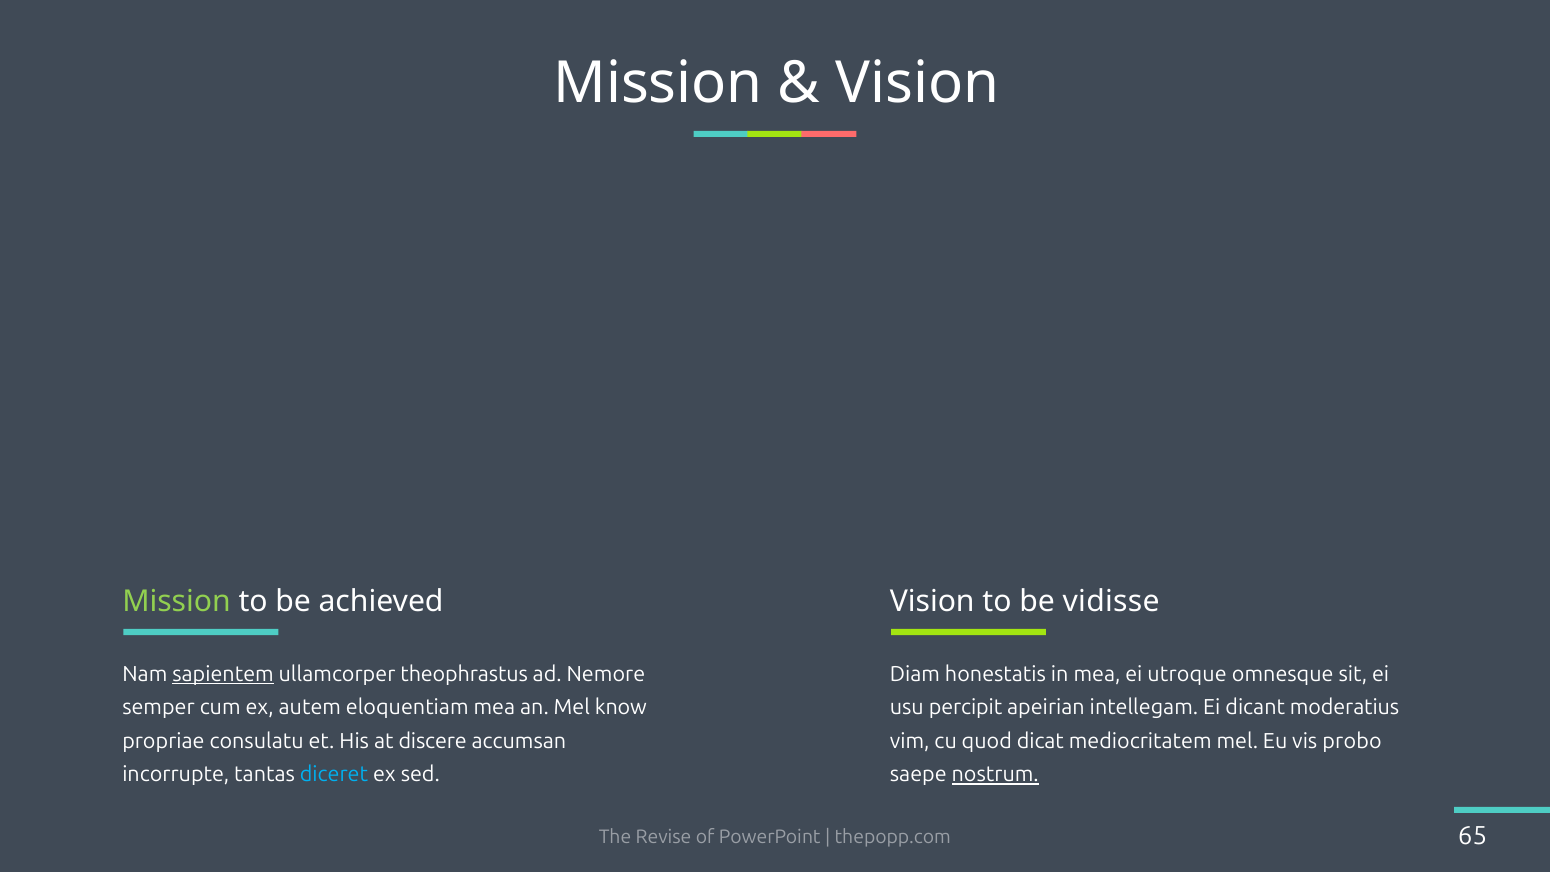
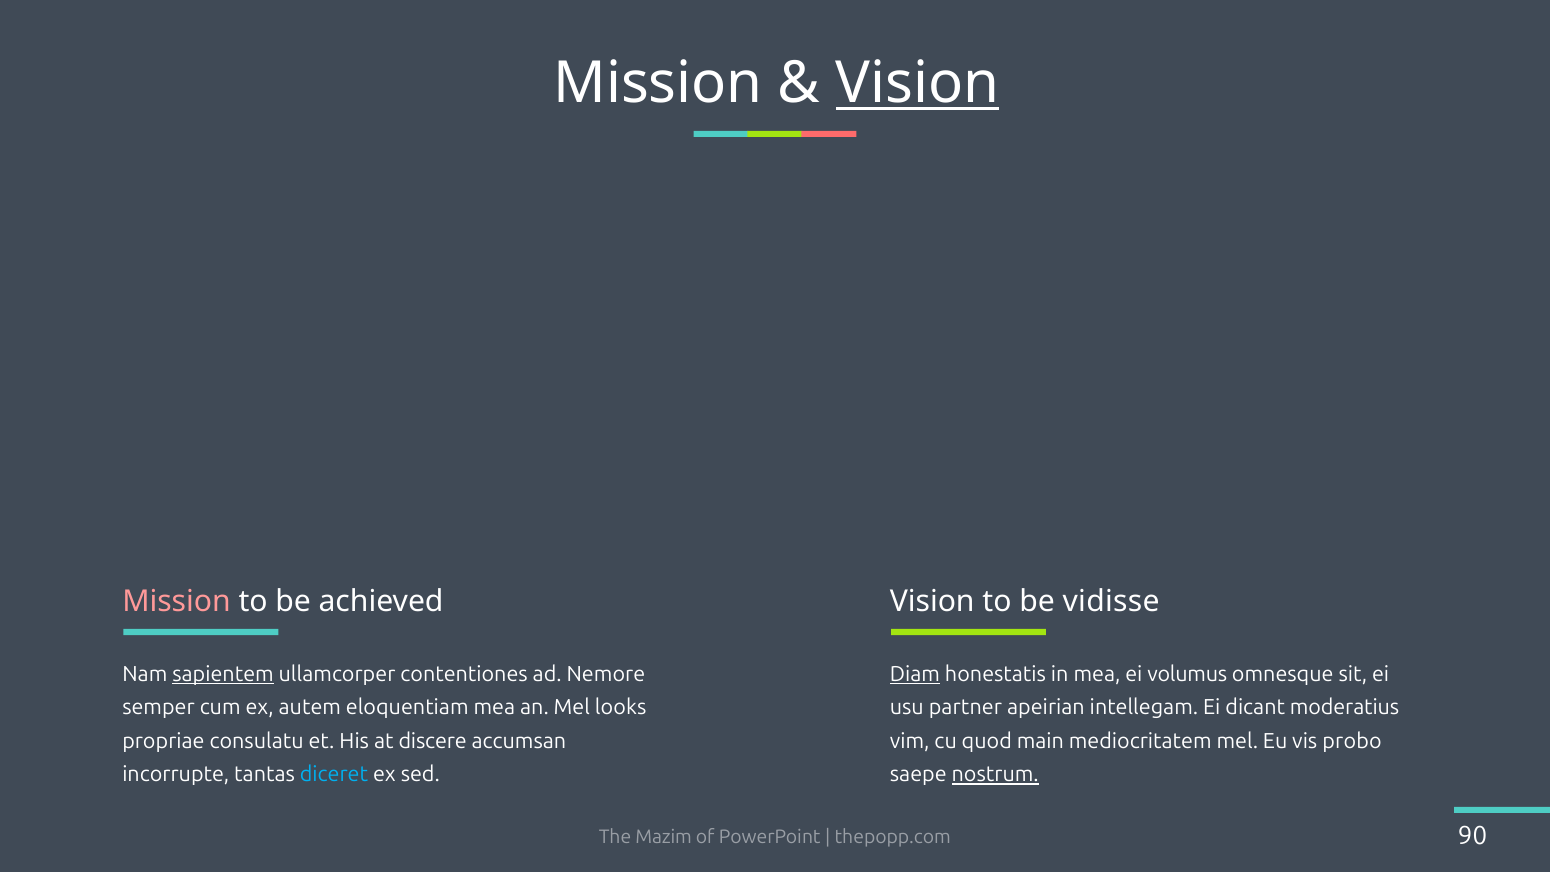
Vision underline: none -> present (917, 83)
Mission colour: light green -> pink (176, 602)
theophrastus: theophrastus -> contentiones (464, 674)
Diam underline: none -> present (915, 674)
utroque: utroque -> volumus (1187, 674)
know: know -> looks (621, 707)
percipit: percipit -> partner (965, 707)
dicat: dicat -> main (1040, 741)
Revise: Revise -> Mazim (664, 837)
65: 65 -> 90 (1473, 836)
